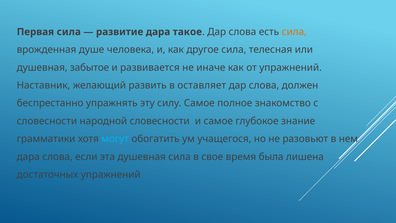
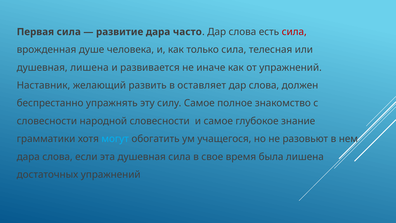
такое: такое -> часто (187, 32)
сила colour: orange -> red (294, 32)
другое: другое -> только (203, 50)
душевная забытое: забытое -> лишена (89, 67)
